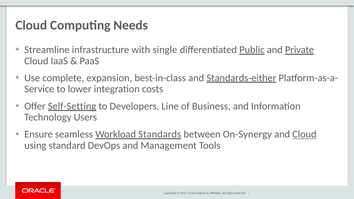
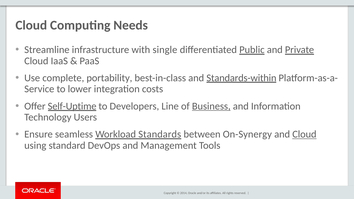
expansion: expansion -> portability (109, 78)
Standards-either: Standards-either -> Standards-within (241, 78)
Self-Setting: Self-Setting -> Self-Uptime (72, 106)
Business underline: none -> present (211, 106)
